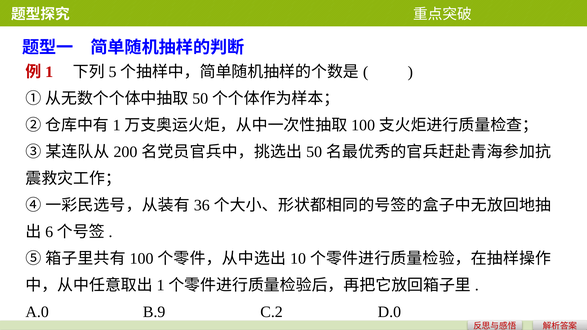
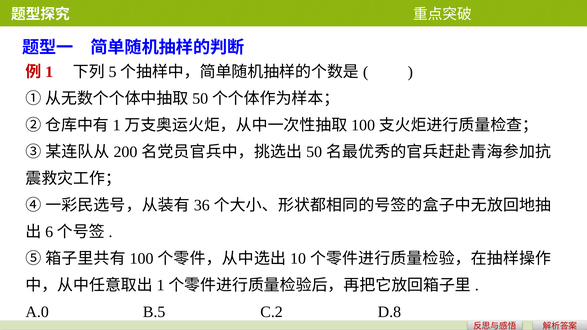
B.9: B.9 -> B.5 (154, 312)
D.0: D.0 -> D.8 (389, 312)
